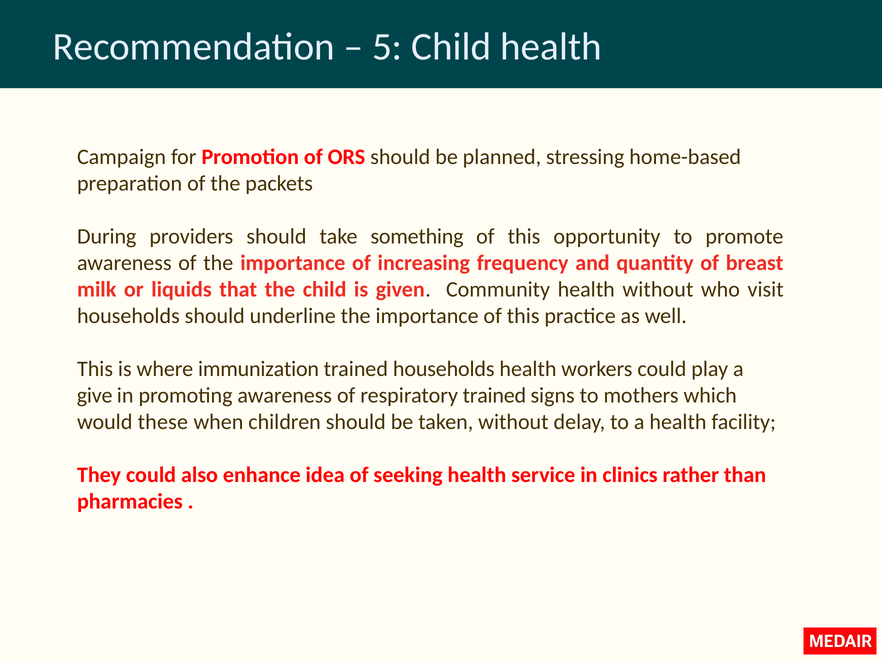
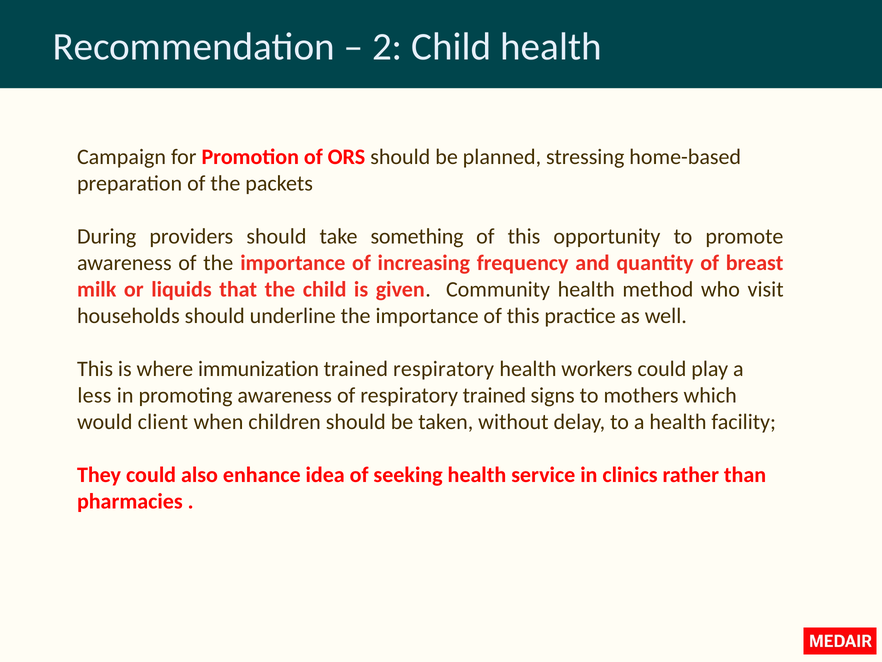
5: 5 -> 2 (387, 47)
health without: without -> method (658, 289)
trained households: households -> respiratory (444, 369)
give: give -> less (94, 395)
these: these -> client (163, 422)
